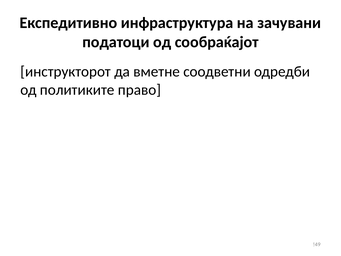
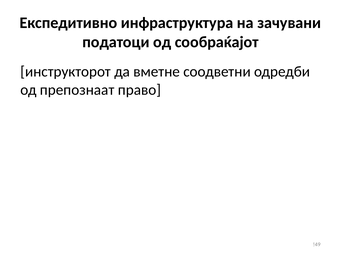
политиките: политиките -> препознаат (77, 90)
